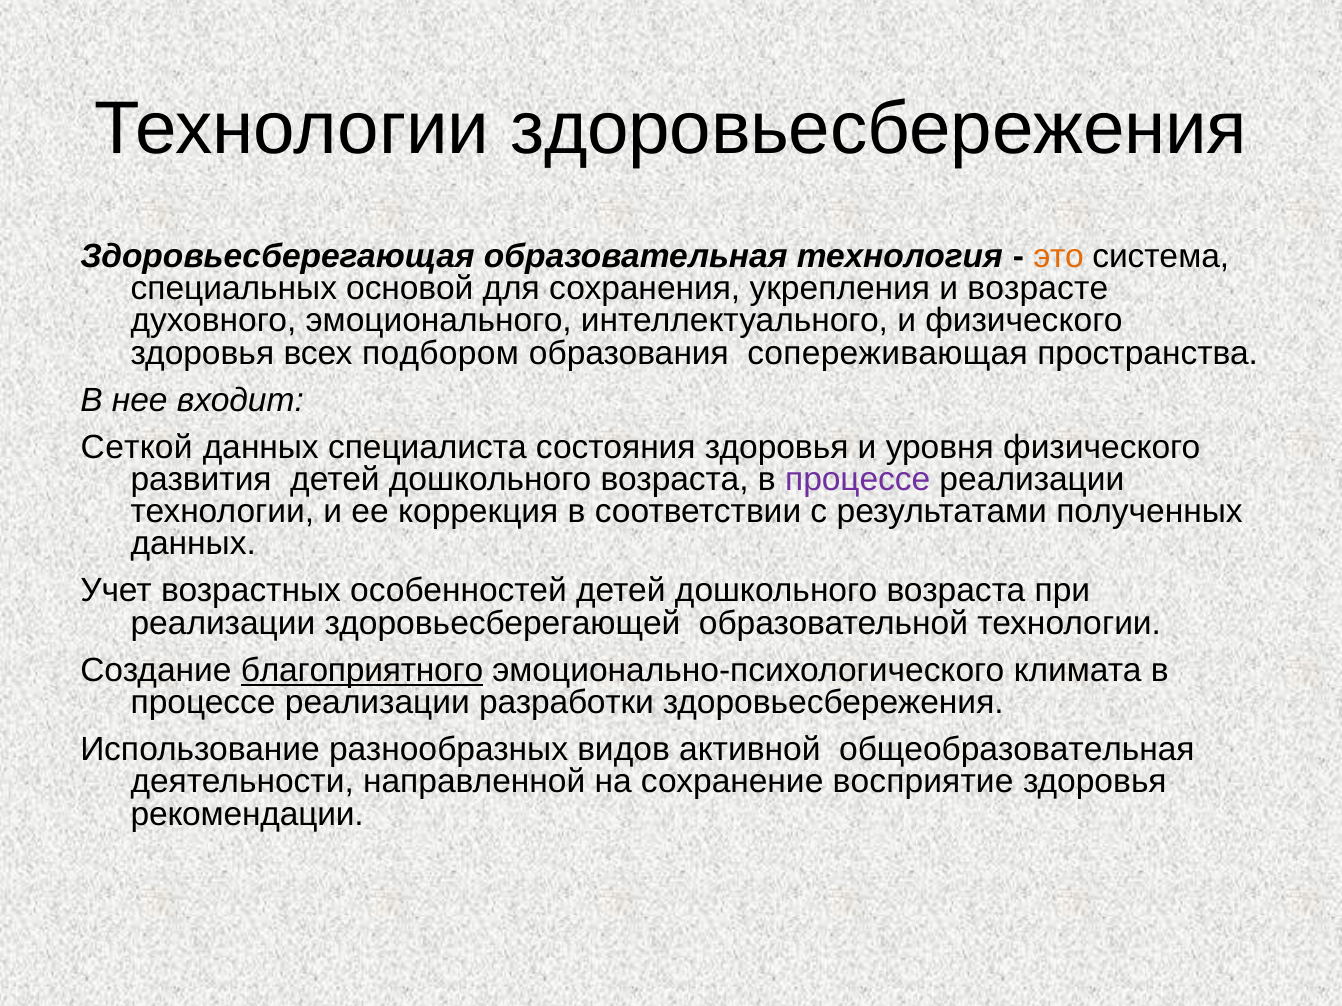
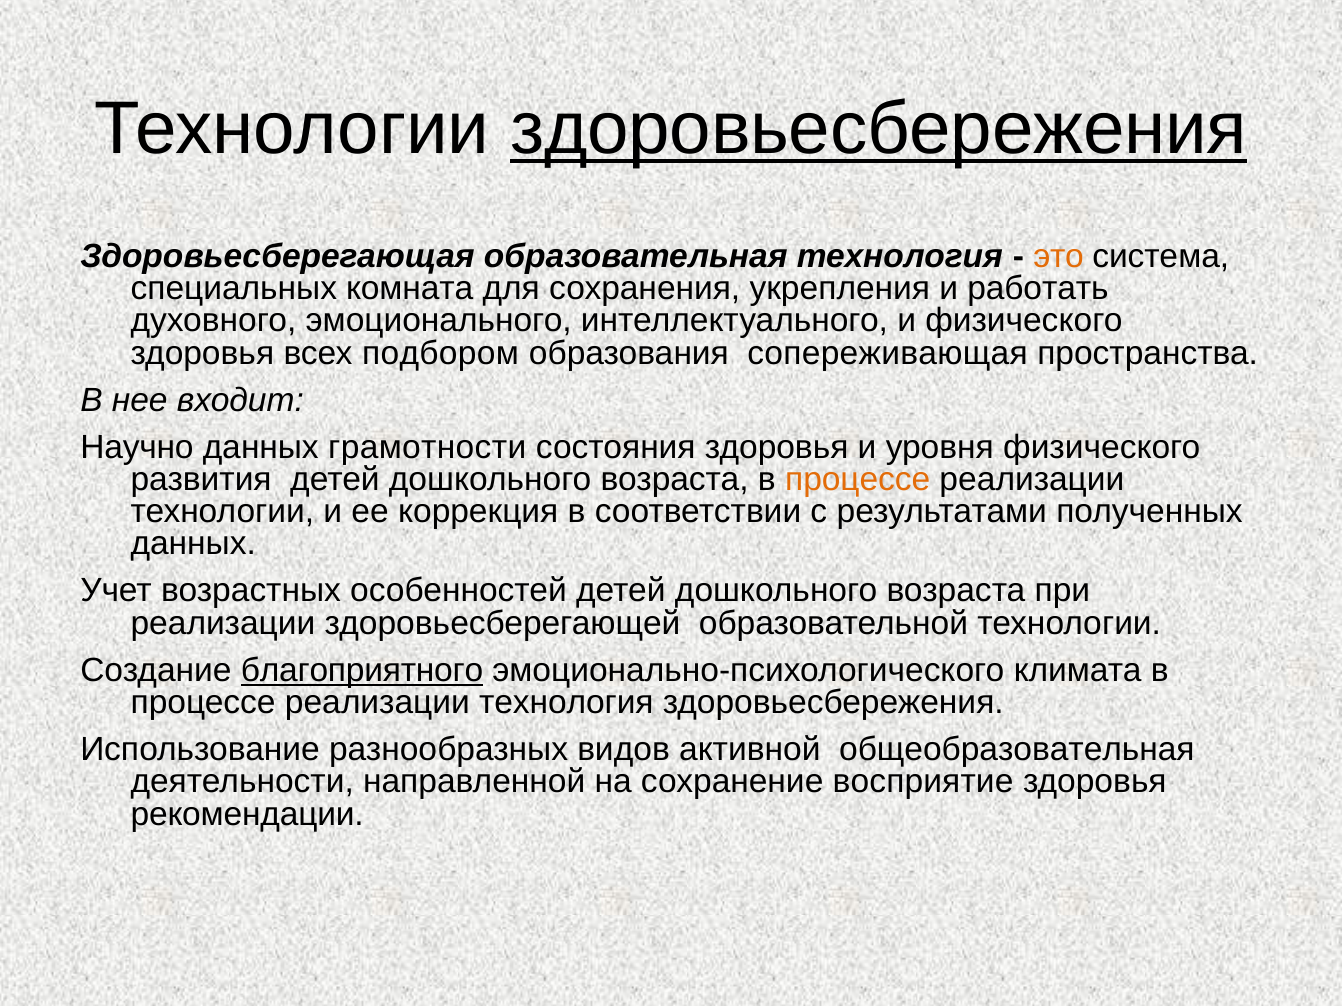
здоровьесбережения underline: none -> present (879, 129)
основой: основой -> комната (410, 289)
возрасте: возрасте -> работать (1038, 289)
Сеткой: Сеткой -> Научно (137, 447)
специалиста: специалиста -> грамотности (427, 447)
процессе colour: purple -> orange (858, 480)
реализации разработки: разработки -> технология (566, 703)
